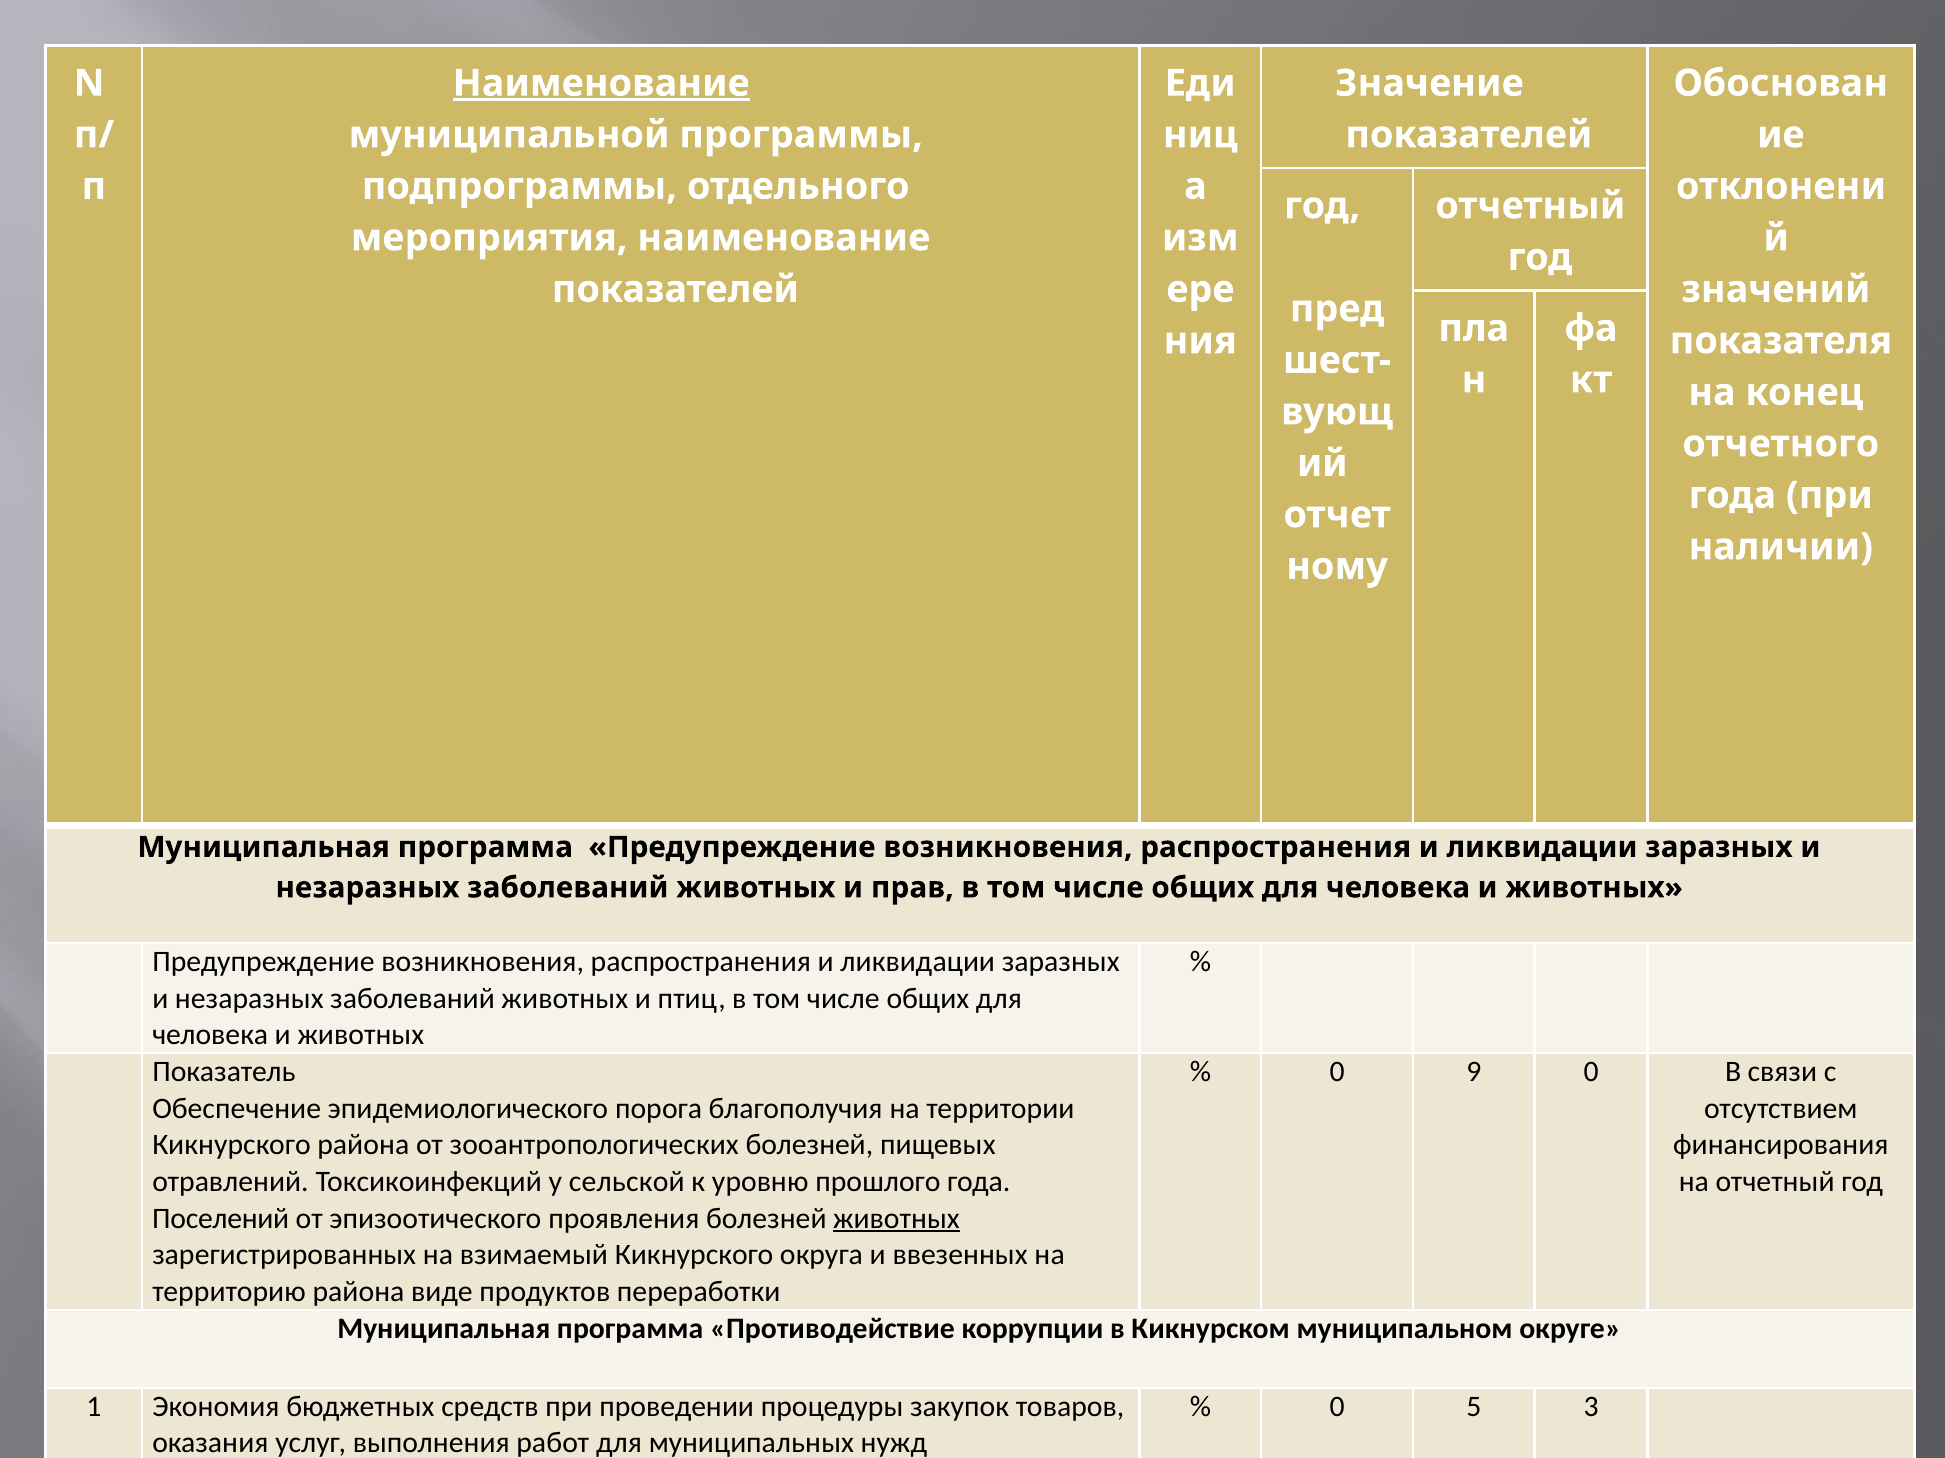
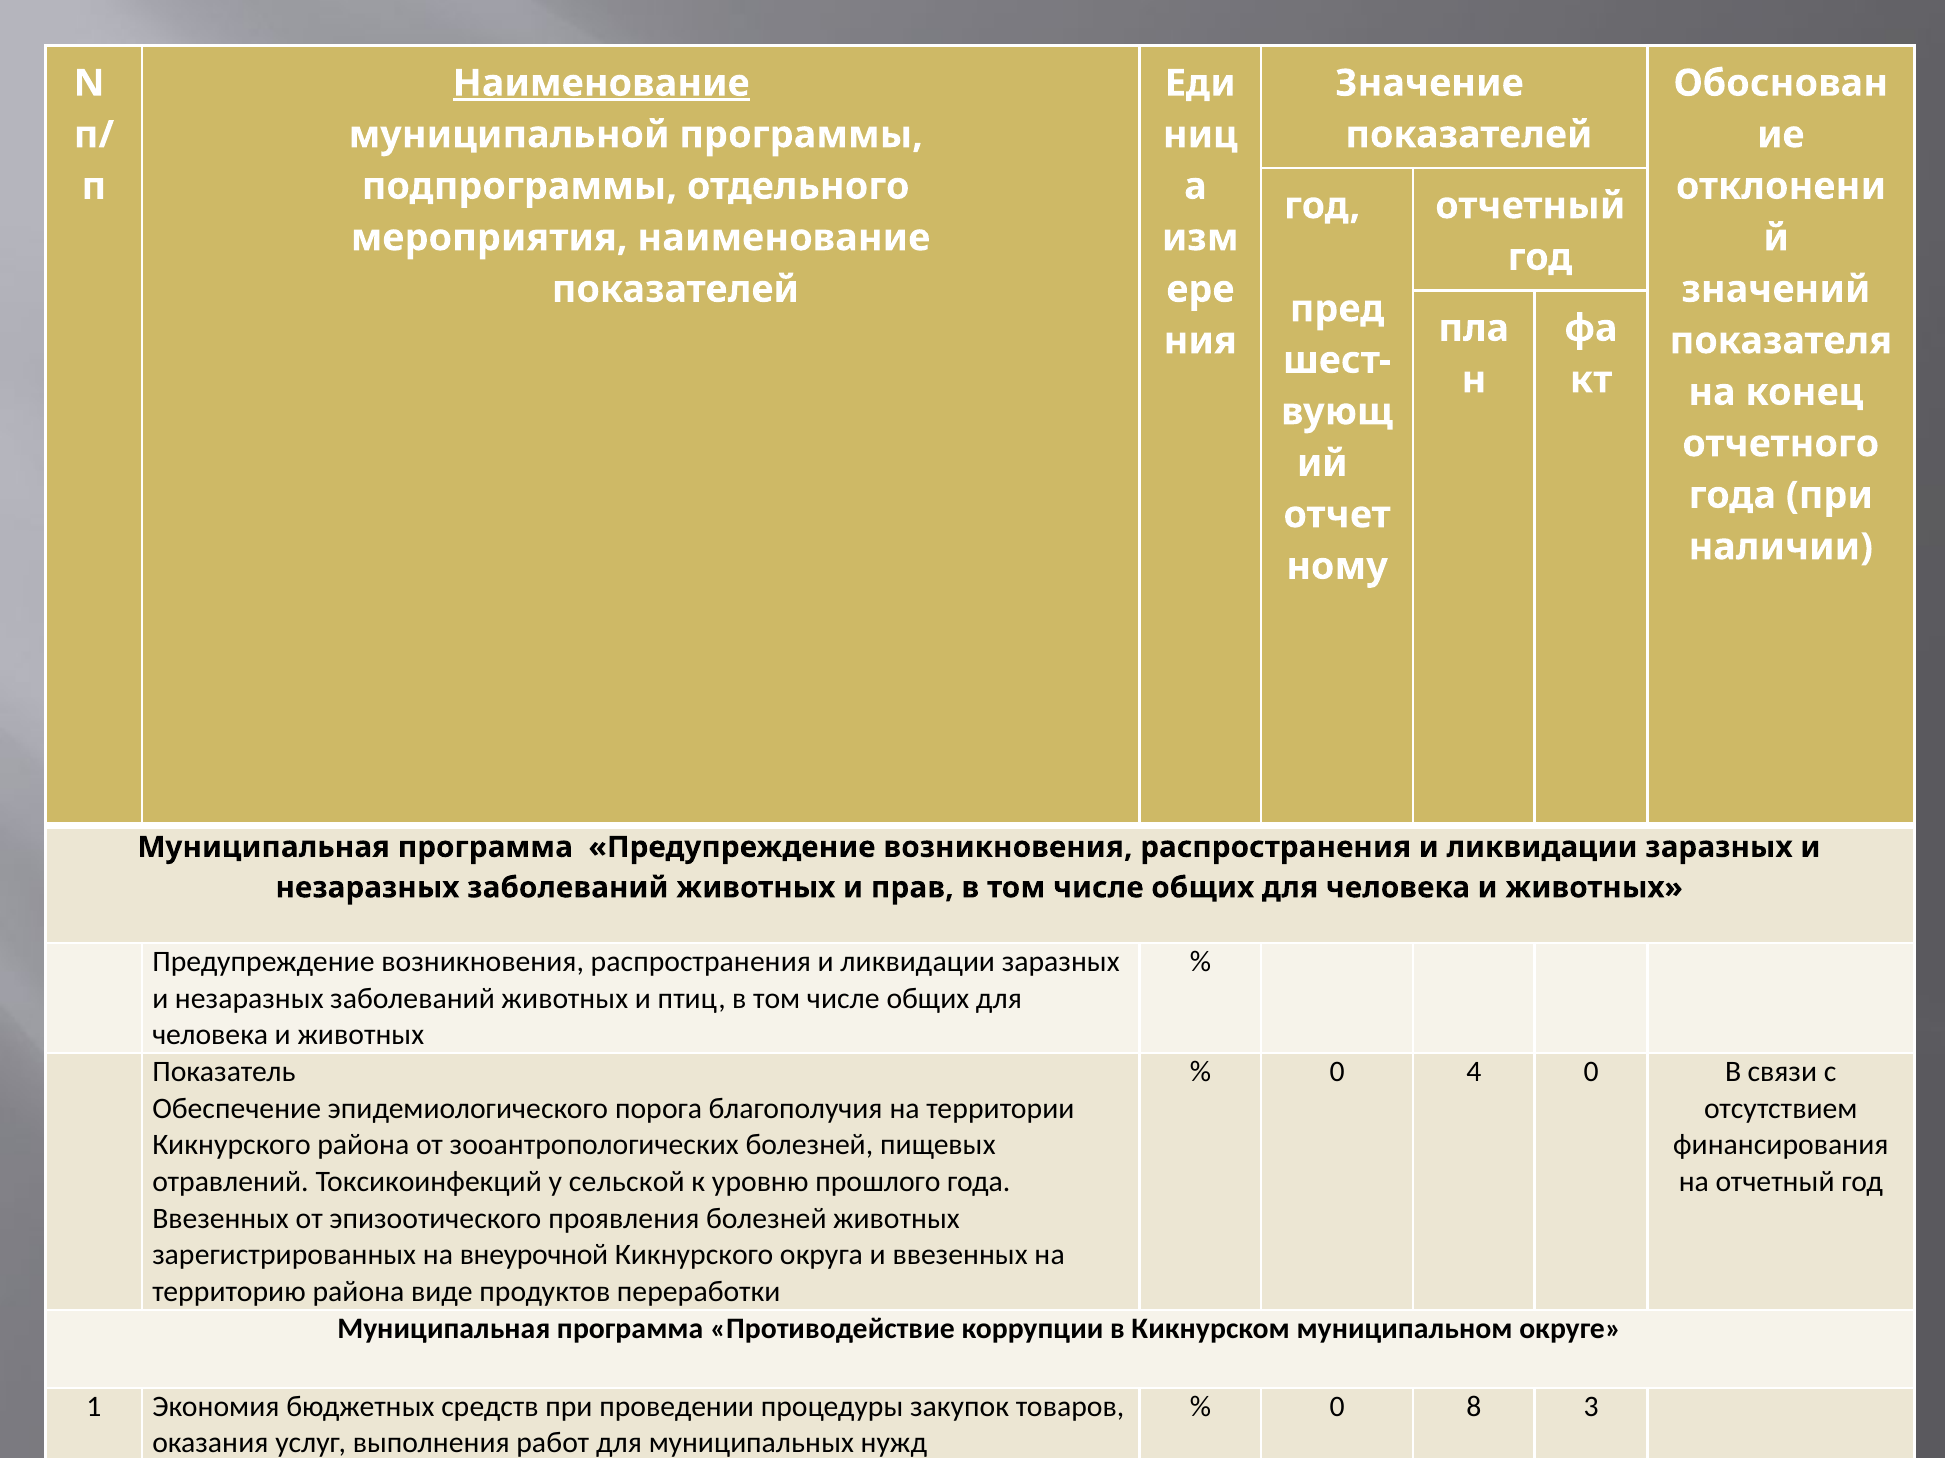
0 9: 9 -> 4 (1474, 1072)
Поселений: Поселений -> Ввезенных (221, 1219)
животных underline: present -> none (896, 1219)
на взимаемый: взимаемый -> внеурочной (534, 1256)
0 5: 5 -> 8 (1474, 1407)
